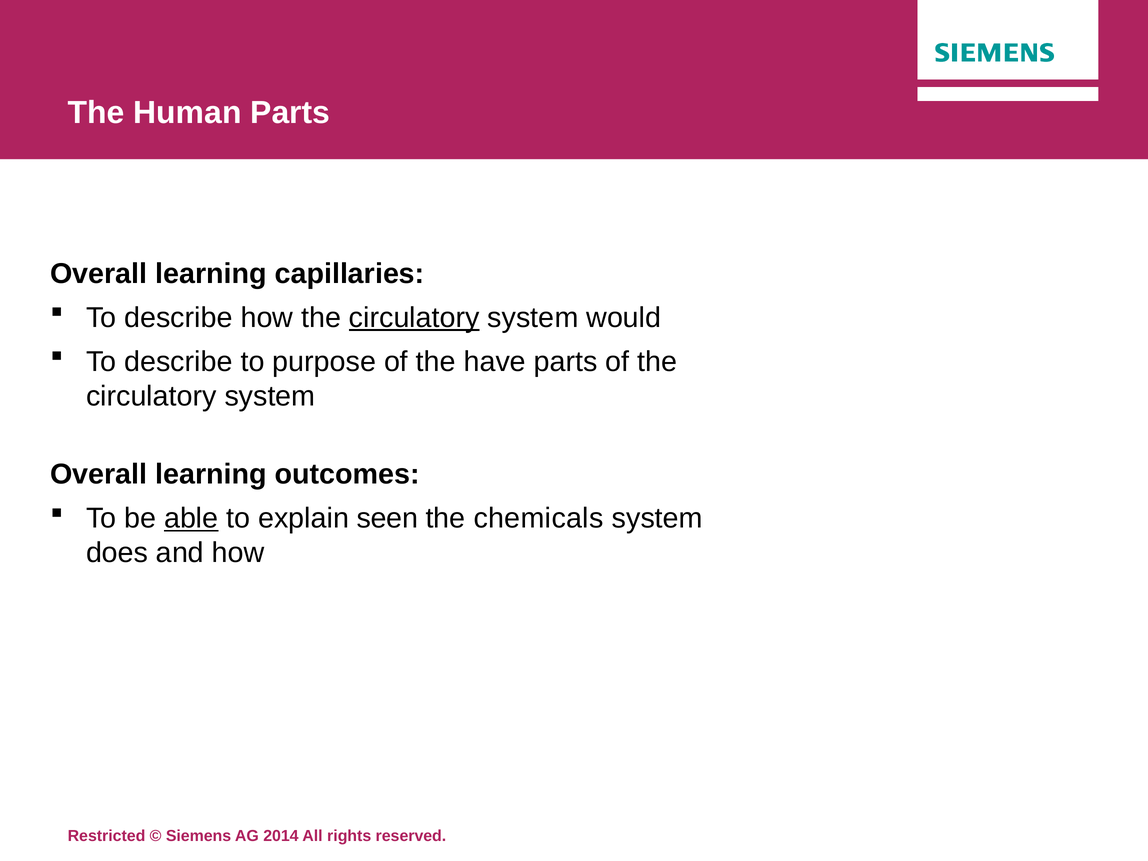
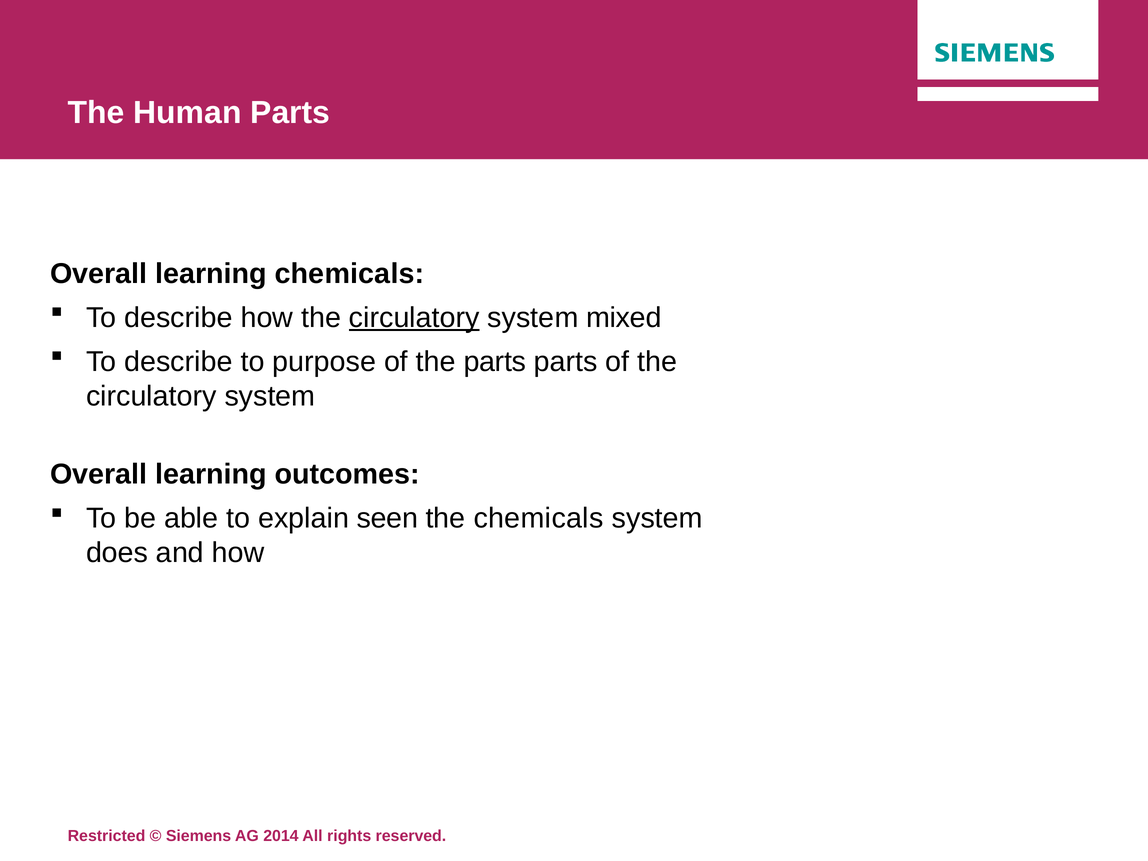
learning capillaries: capillaries -> chemicals (350, 274)
would: would -> mixed (624, 318)
the have: have -> parts (495, 362)
able underline: present -> none (191, 519)
